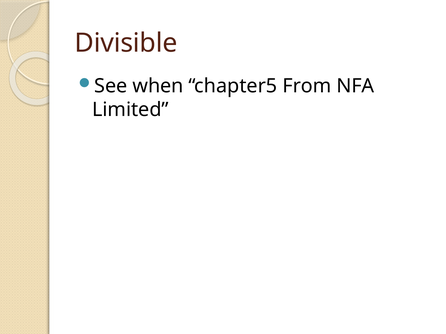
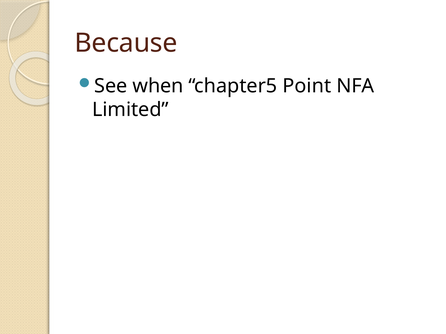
Divisible: Divisible -> Because (126, 43)
From: From -> Point (307, 86)
